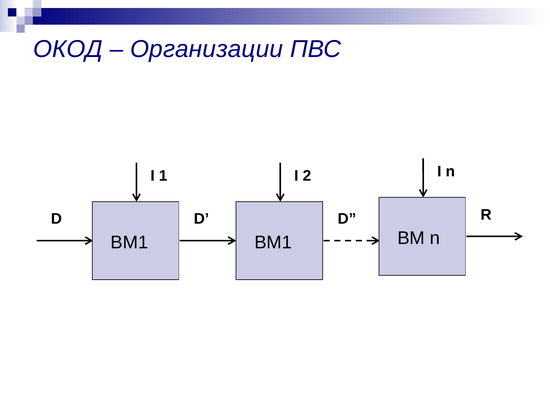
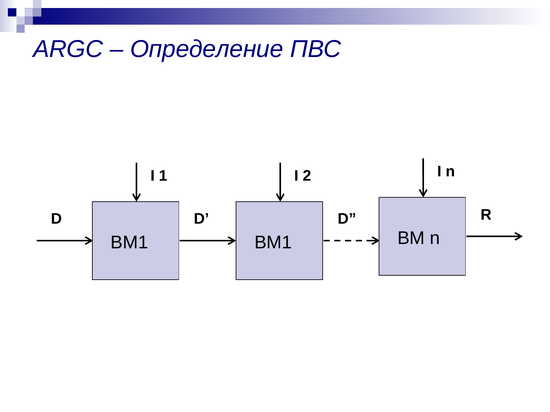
ОКОД: ОКОД -> ARGC (68, 49)
Организации: Организации -> Определение (207, 49)
